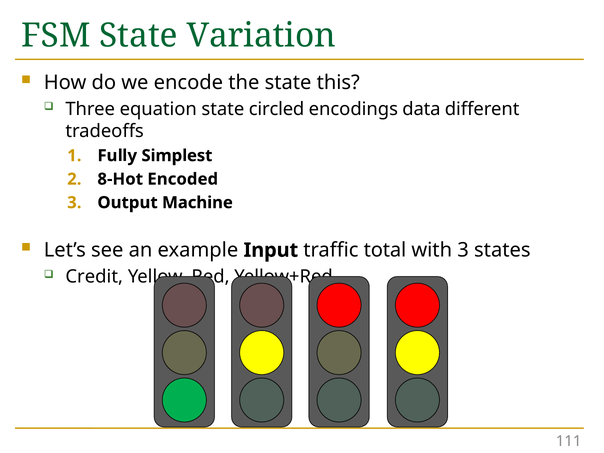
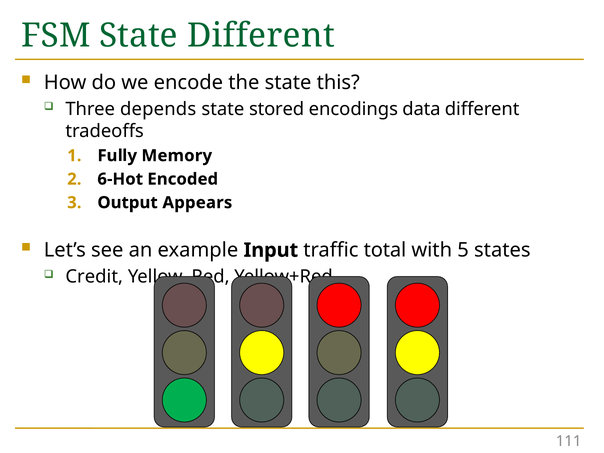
State Variation: Variation -> Different (261, 36)
equation: equation -> depends (158, 109)
circled: circled -> stored (277, 109)
Simplest: Simplest -> Memory (177, 156)
8-Hot: 8-Hot -> 6-Hot (120, 179)
Machine: Machine -> Appears (197, 203)
with 3: 3 -> 5 (463, 250)
